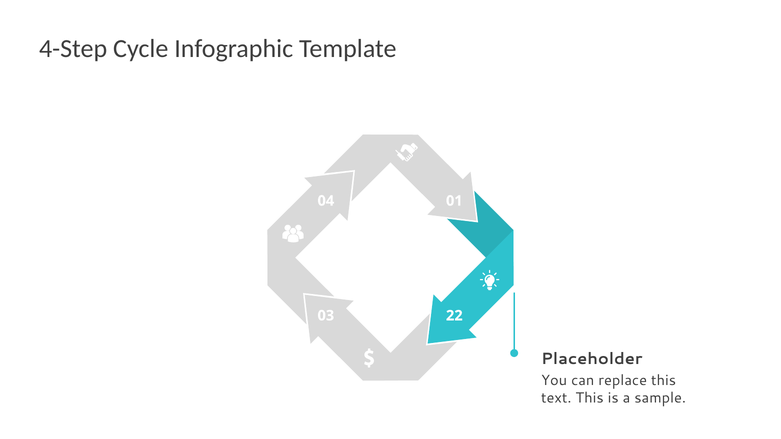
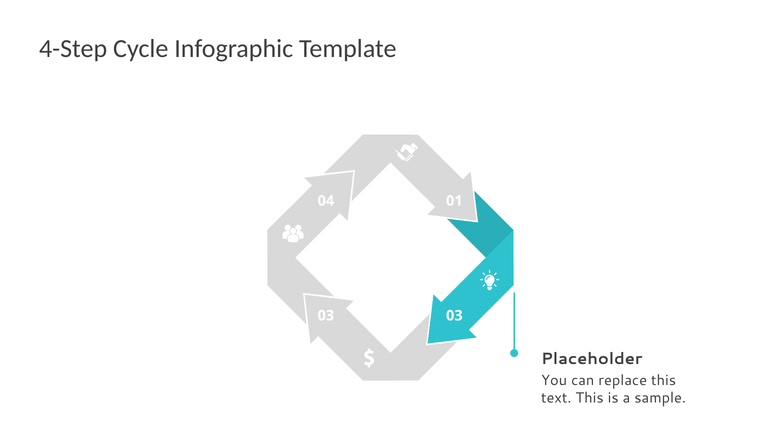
03 22: 22 -> 03 (454, 316)
